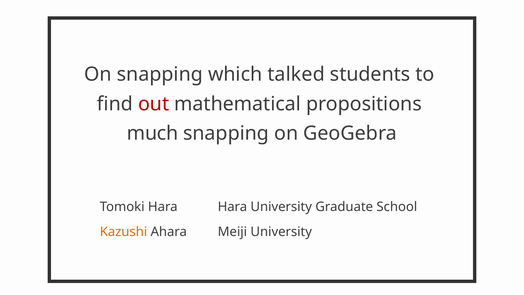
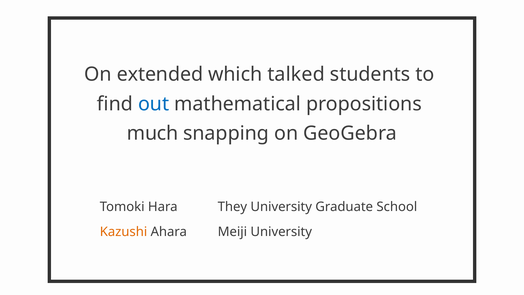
On snapping: snapping -> extended (160, 74)
out colour: red -> blue (154, 104)
Hara Hara: Hara -> They (232, 207)
